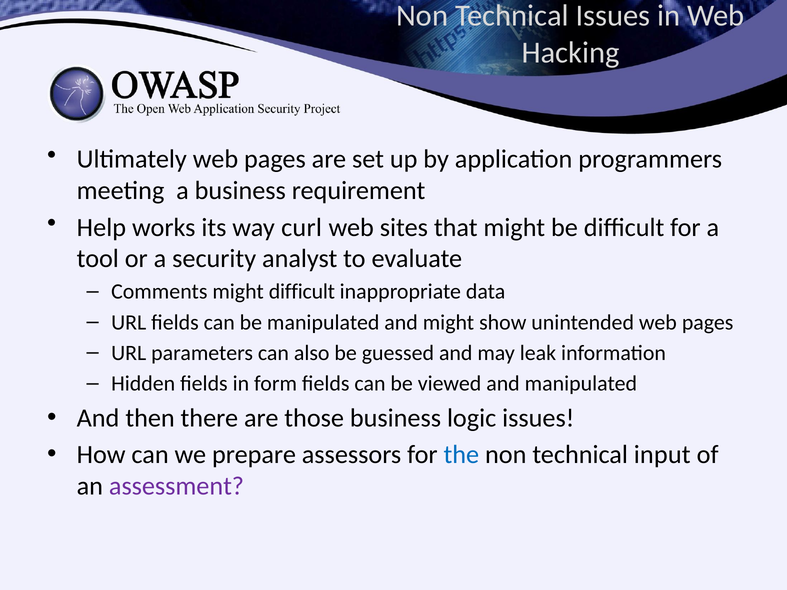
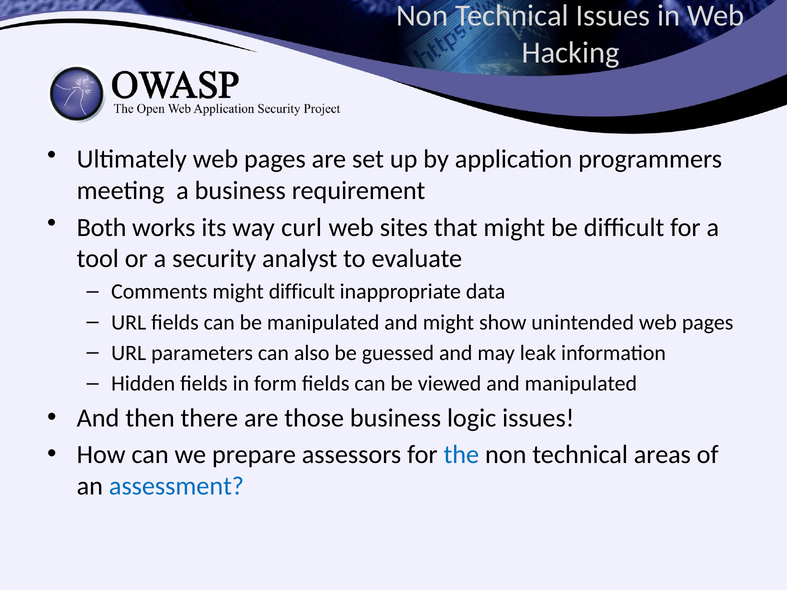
Help: Help -> Both (102, 227)
input: input -> areas (662, 455)
assessment colour: purple -> blue (176, 486)
